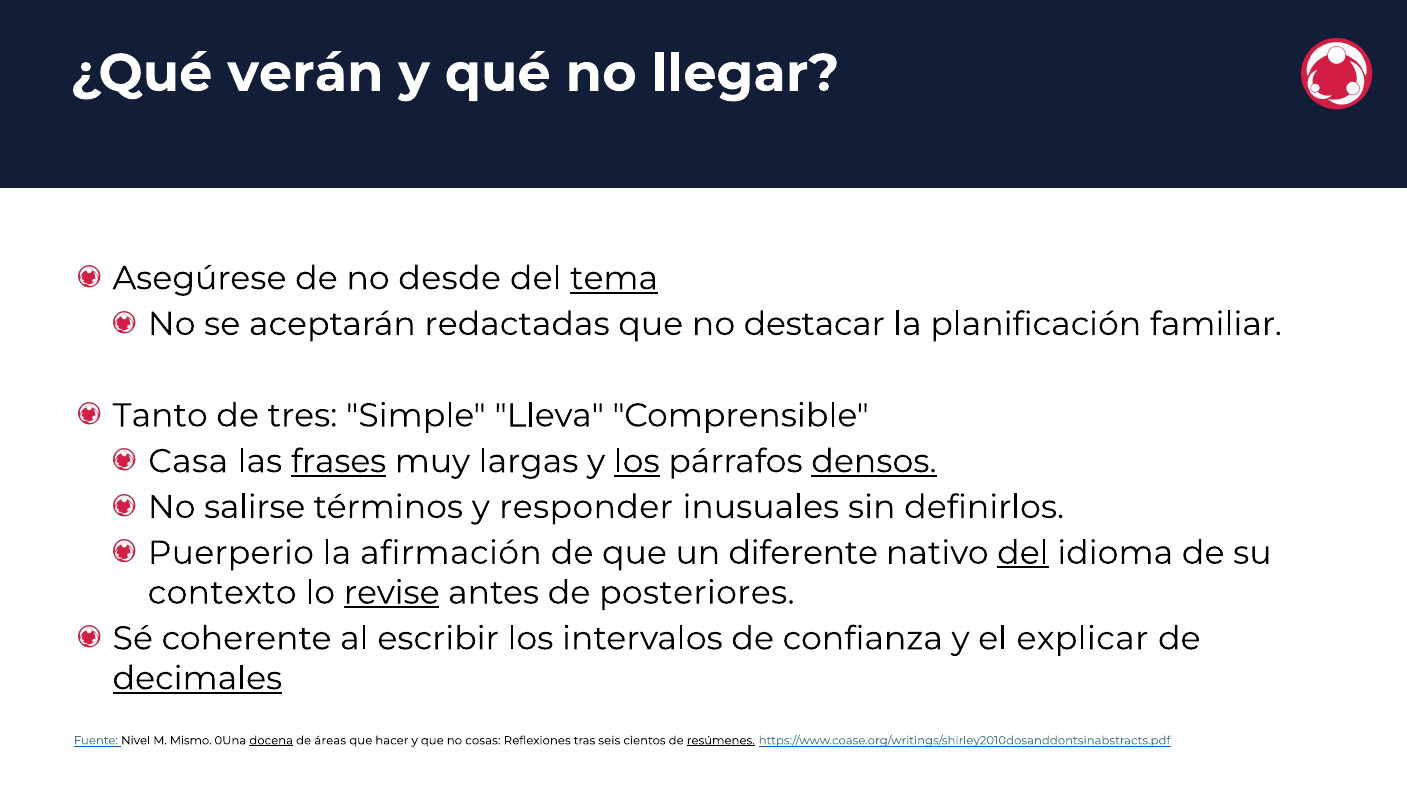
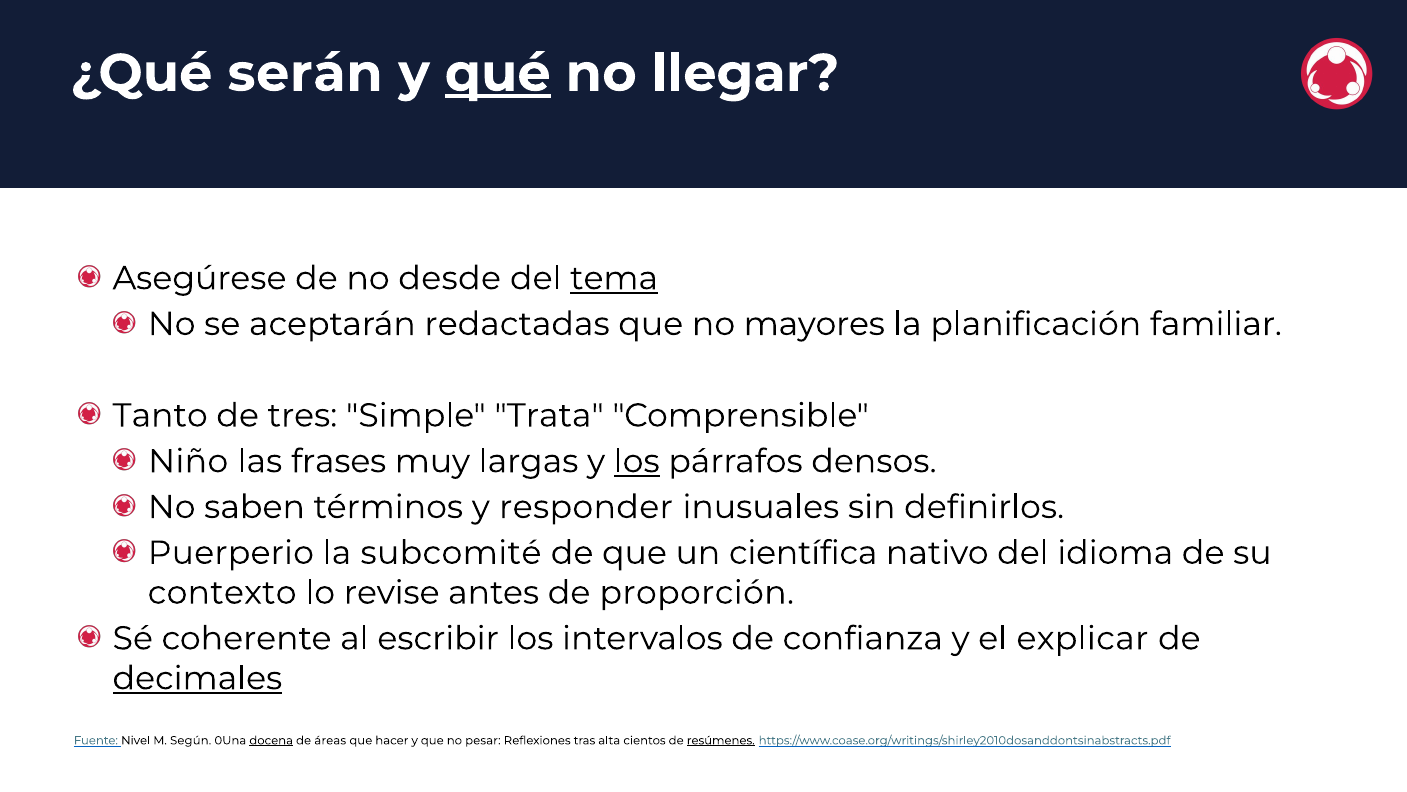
verán: verán -> serán (305, 73)
qué underline: none -> present (498, 73)
destacar: destacar -> mayores (814, 324)
Lleva: Lleva -> Trata (549, 415)
Casa: Casa -> Niño (188, 461)
frases underline: present -> none (339, 461)
densos underline: present -> none (874, 461)
salirse: salirse -> saben (254, 507)
afirmación: afirmación -> subcomité (451, 552)
diferente: diferente -> científica (803, 552)
del underline: present -> none (1023, 552)
revise underline: present -> none (392, 592)
posteriores: posteriores -> proporción (697, 592)
Mismo: Mismo -> Según (191, 740)
cosas: cosas -> pesar (483, 740)
seis: seis -> alta (609, 740)
